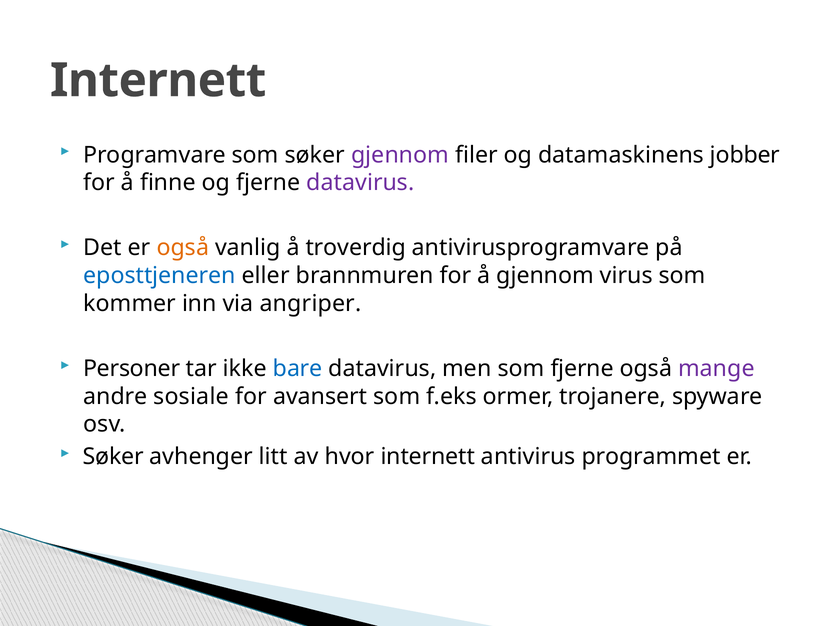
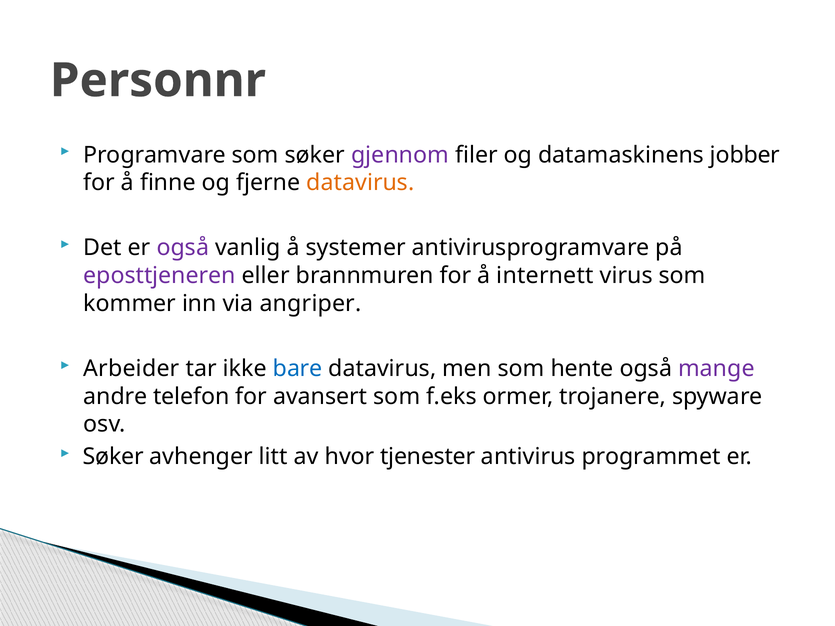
Internett: Internett -> Personnr (158, 81)
datavirus colour: purple -> orange (360, 183)
også colour: orange -> purple (183, 248)
troverdig: troverdig -> systemer (356, 248)
eposttjeneren colour: blue -> purple (160, 276)
å gjennom: gjennom -> internett (545, 276)
Personer: Personer -> Arbeider (131, 369)
som fjerne: fjerne -> hente (582, 369)
sosiale: sosiale -> telefon (191, 397)
hvor internett: internett -> tjenester (428, 457)
